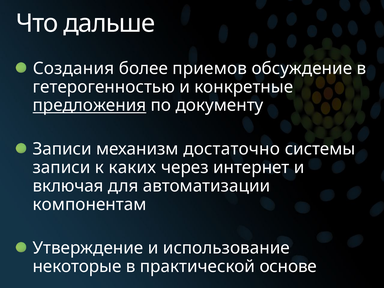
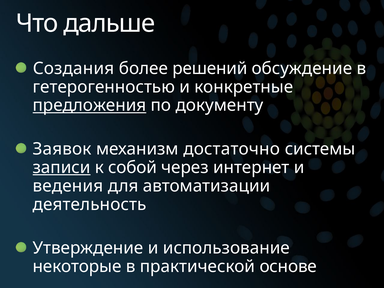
приемов: приемов -> решений (210, 68)
Записи: Записи -> Заявок (62, 149)
записи underline: none -> present (62, 168)
каких: каких -> собой (133, 168)
включая: включая -> ведения (68, 186)
компонентам: компонентам -> деятельность (90, 204)
